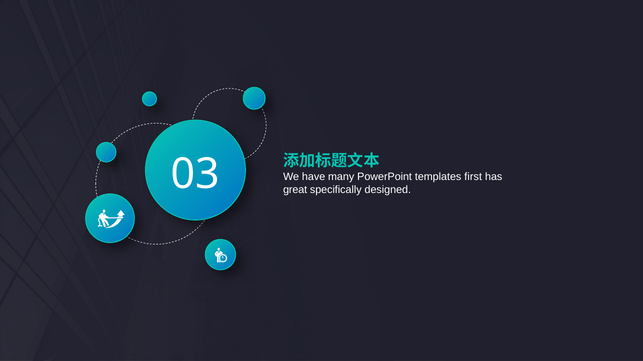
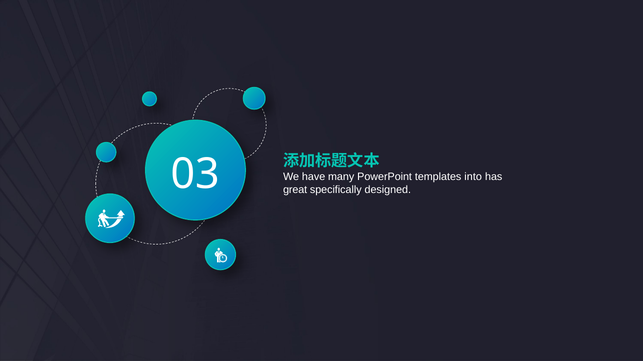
first: first -> into (473, 177)
